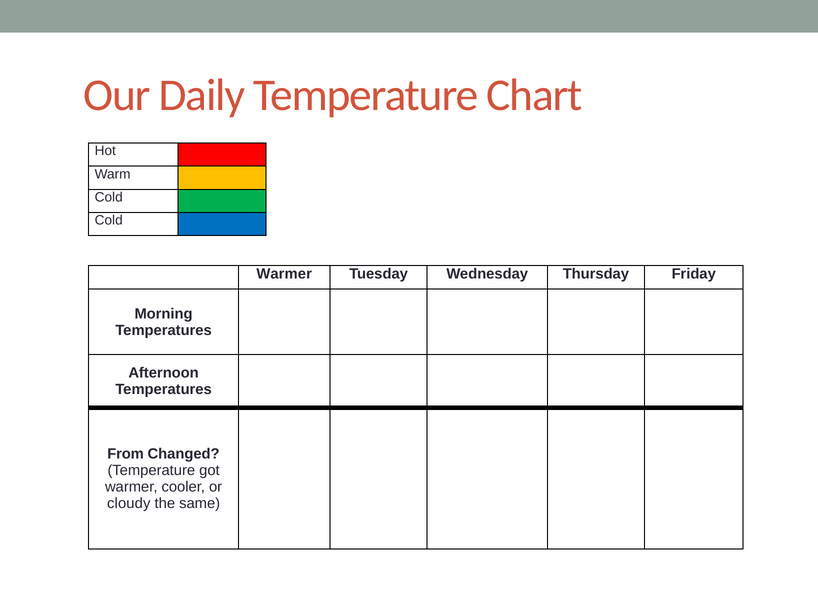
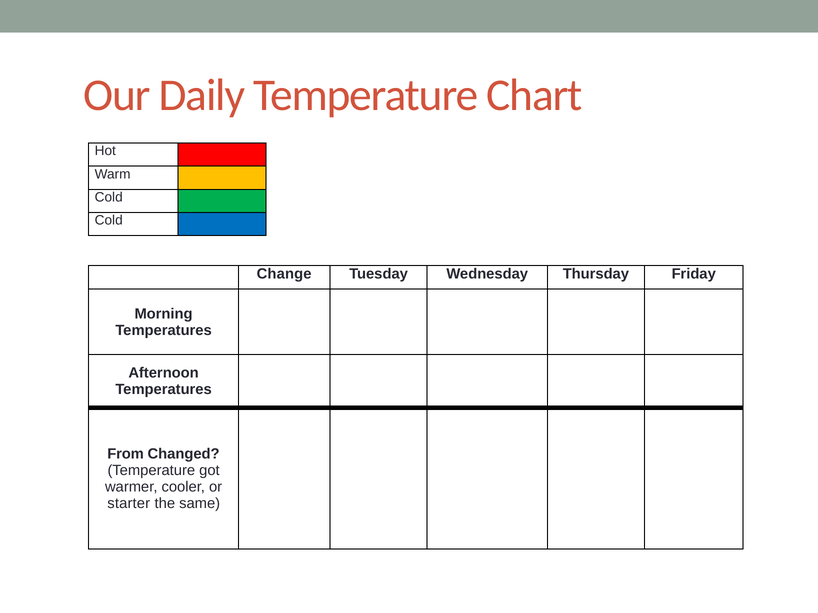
Warmer: Warmer -> Change (284, 274)
cloudy: cloudy -> starter (129, 504)
